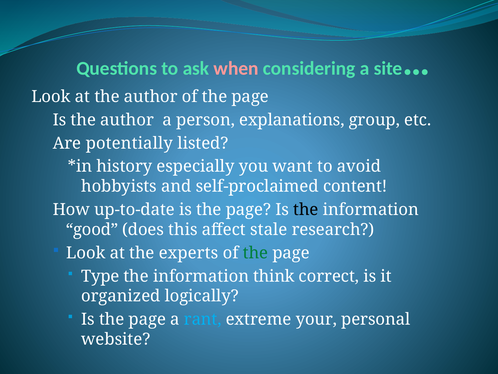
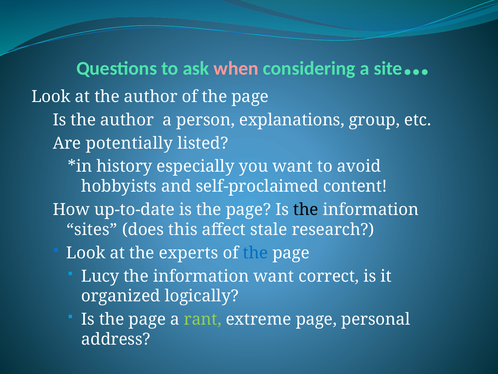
good: good -> sites (92, 229)
the colour: green -> blue (256, 253)
Type: Type -> Lucy (100, 276)
information think: think -> want (274, 276)
rant colour: light blue -> light green (203, 319)
extreme your: your -> page (316, 319)
website: website -> address (116, 339)
